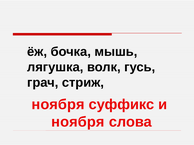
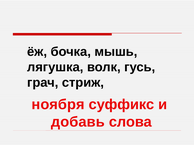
ноября: ноября -> добавь (78, 122)
